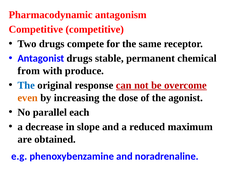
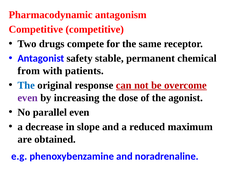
Antagonist drugs: drugs -> safety (80, 58)
produce: produce -> patients (84, 71)
even colour: orange -> purple (28, 98)
parallel each: each -> even (79, 112)
